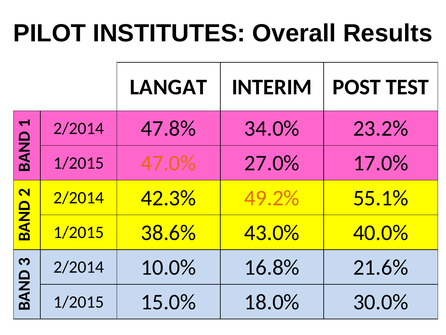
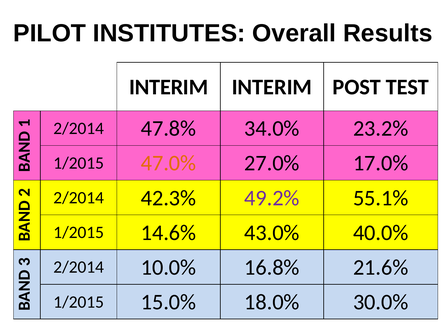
LANGAT: LANGAT -> INTERIM (169, 87)
49.2% colour: orange -> purple (272, 198)
38.6%: 38.6% -> 14.6% (169, 232)
